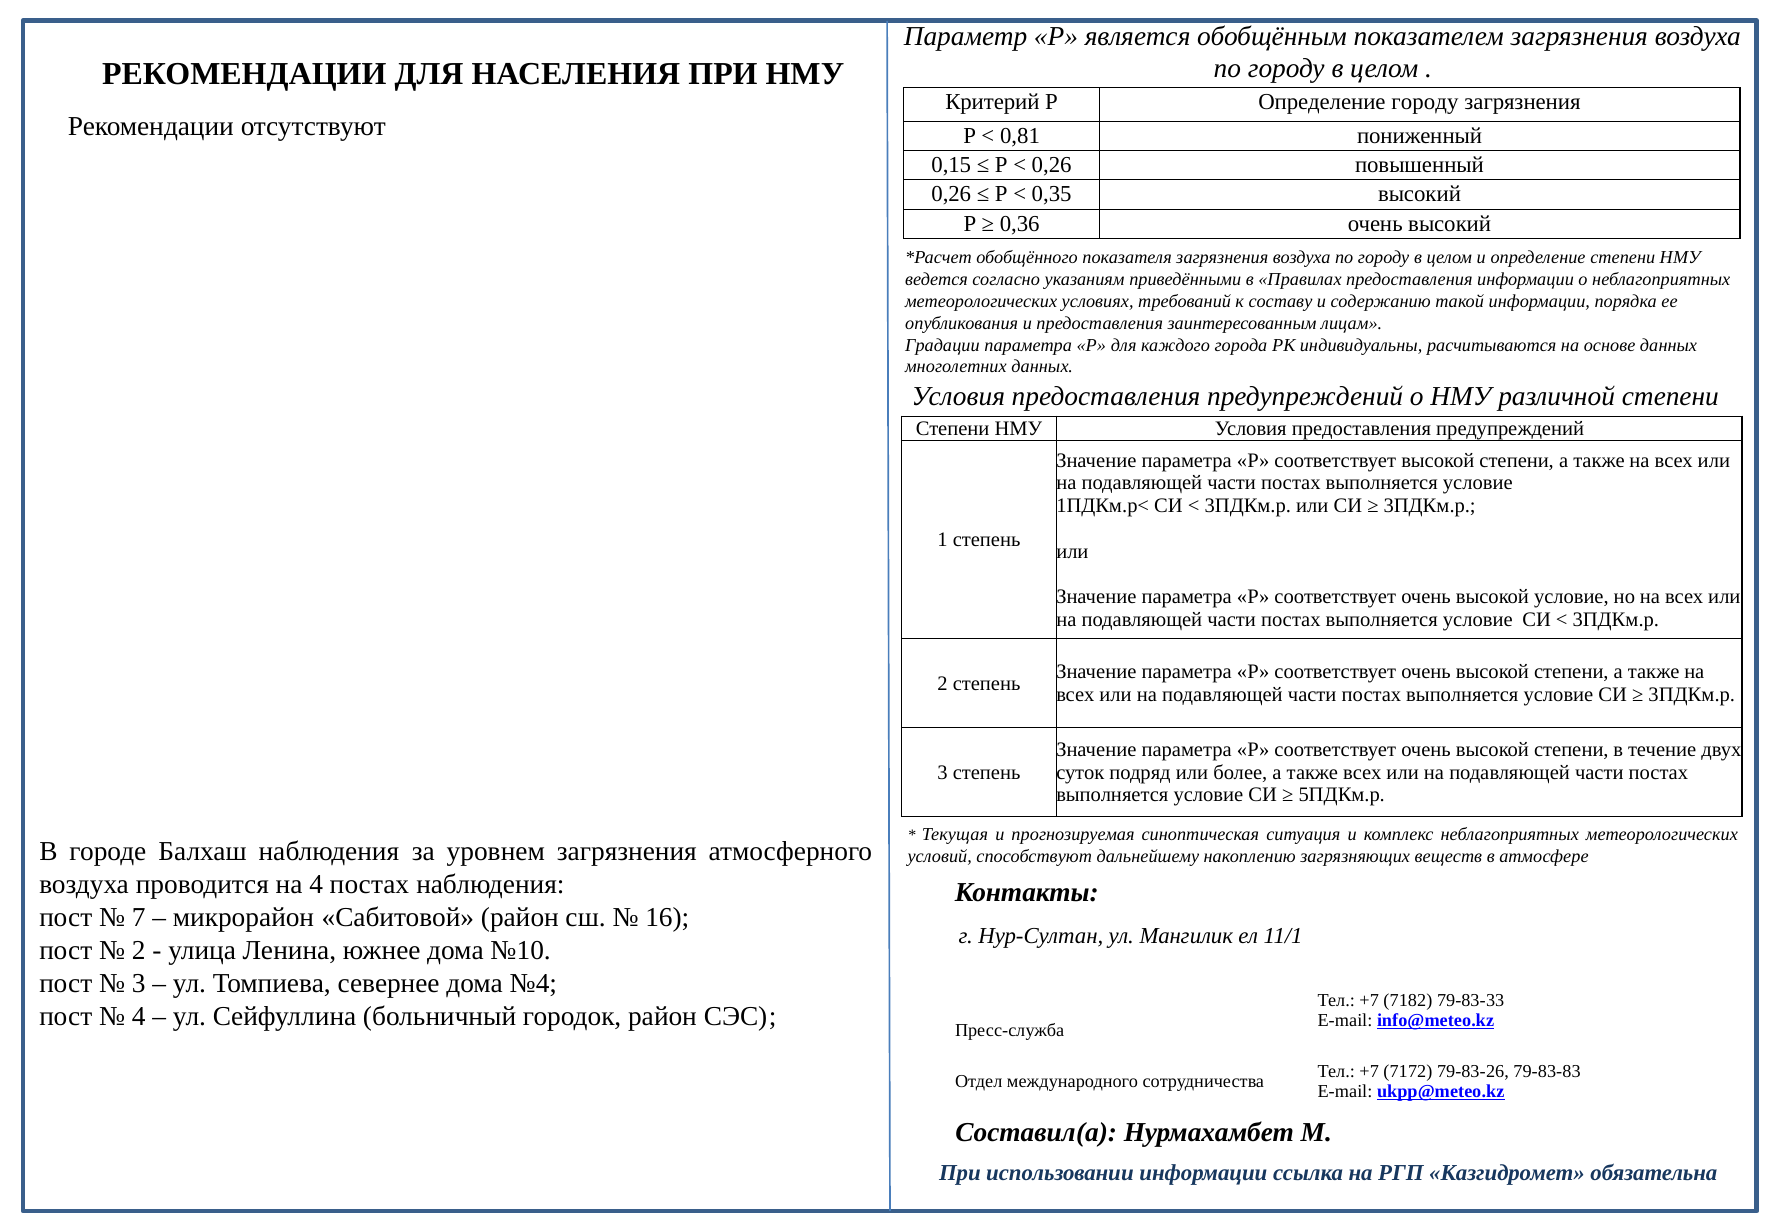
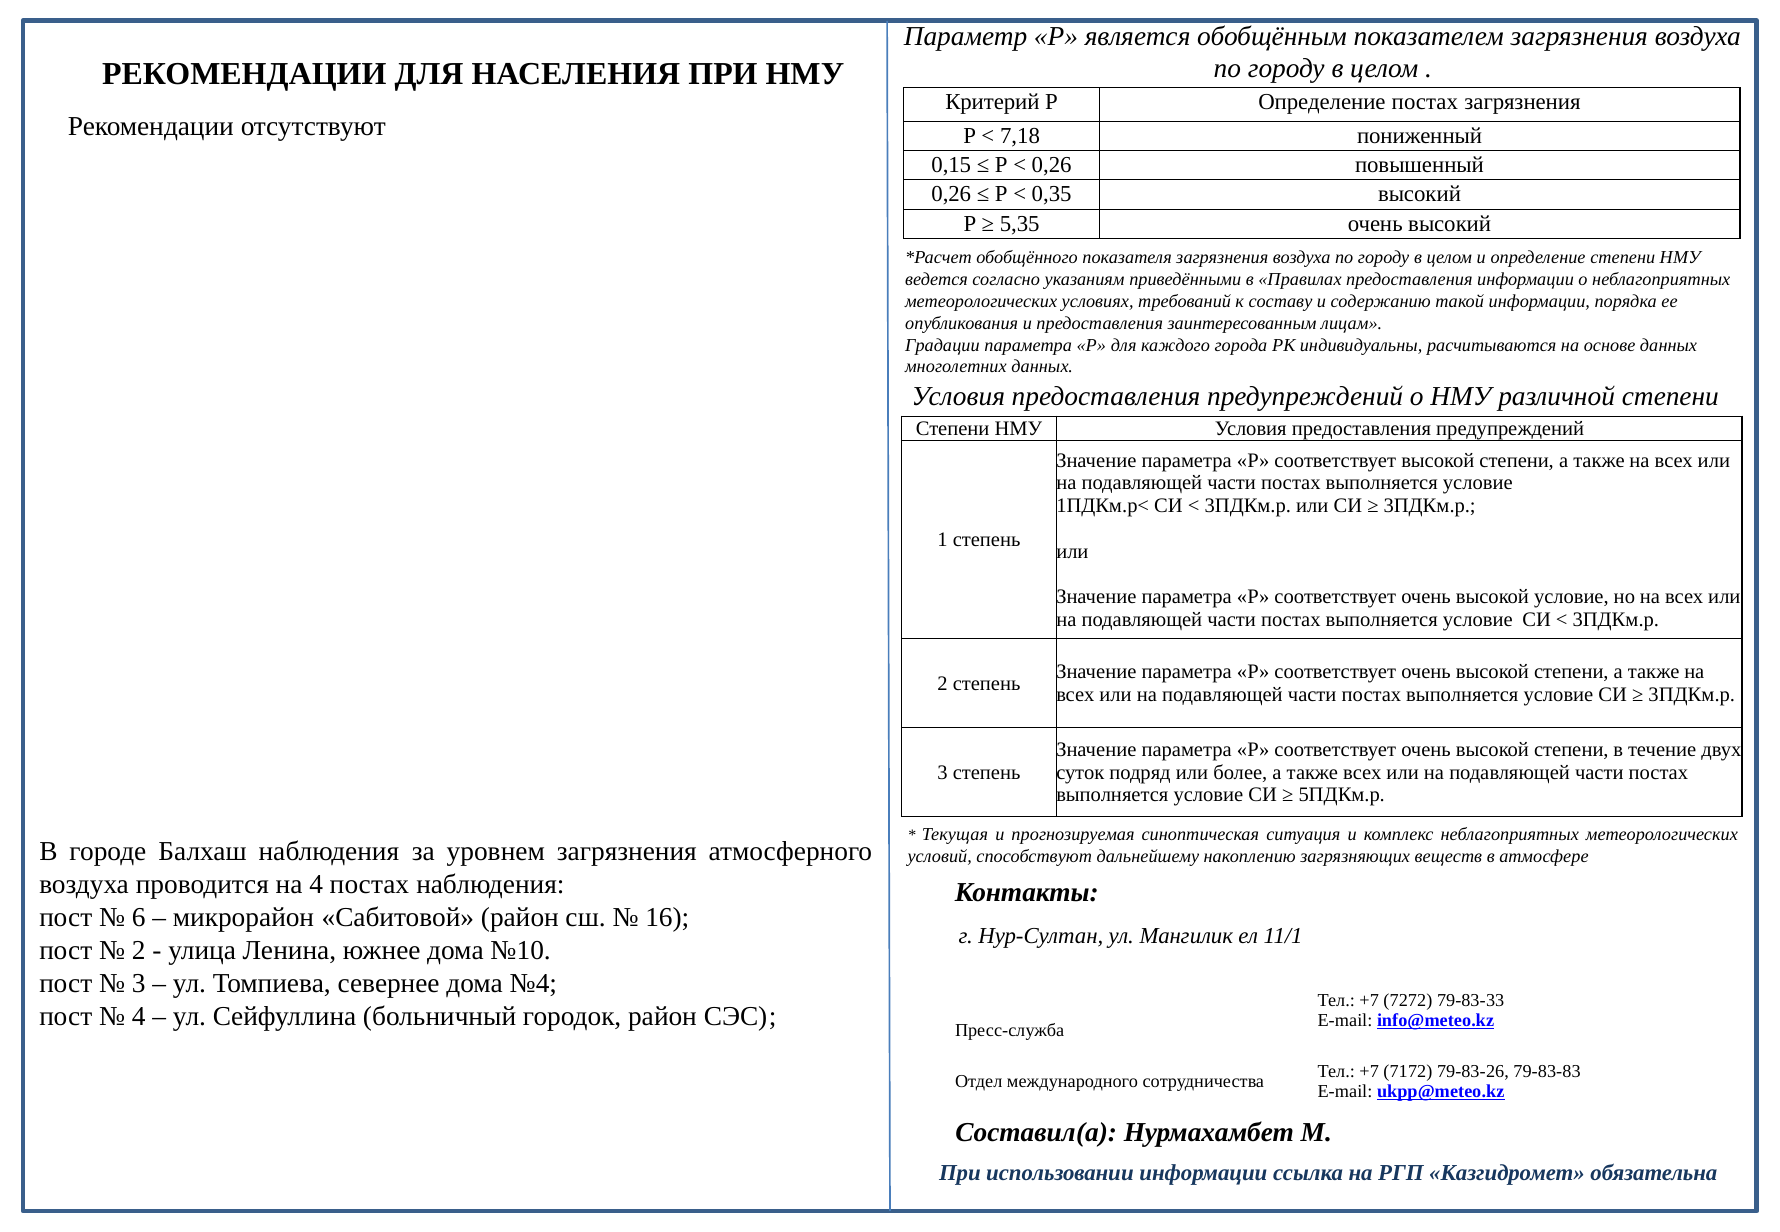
Определение городу: городу -> постах (1425, 102)
0,81: 0,81 -> 7,18 (1020, 136)
0,36: 0,36 -> 5,35 (1020, 224)
7: 7 -> 6 (139, 918)
7182: 7182 -> 7272 (1408, 1001)
